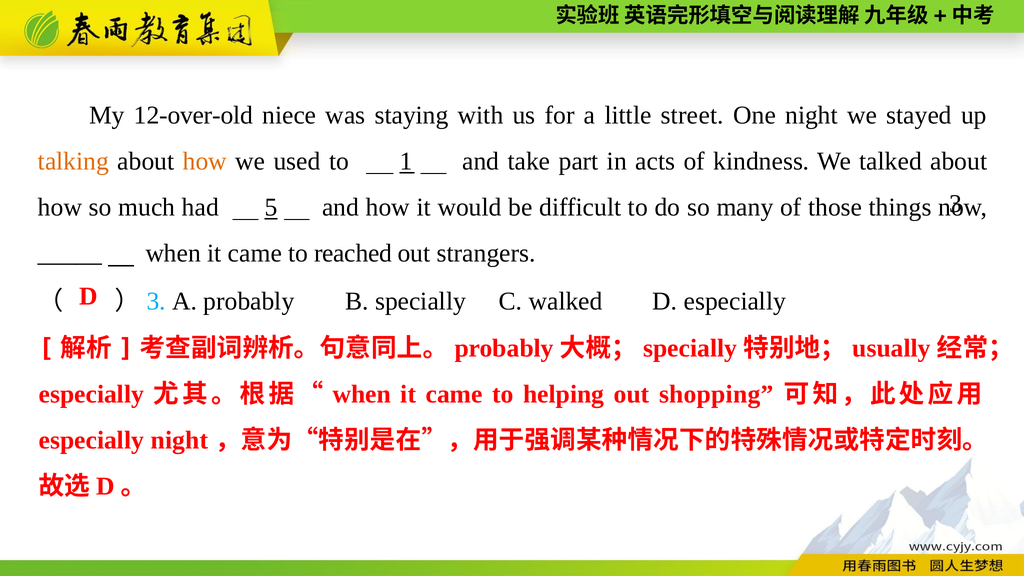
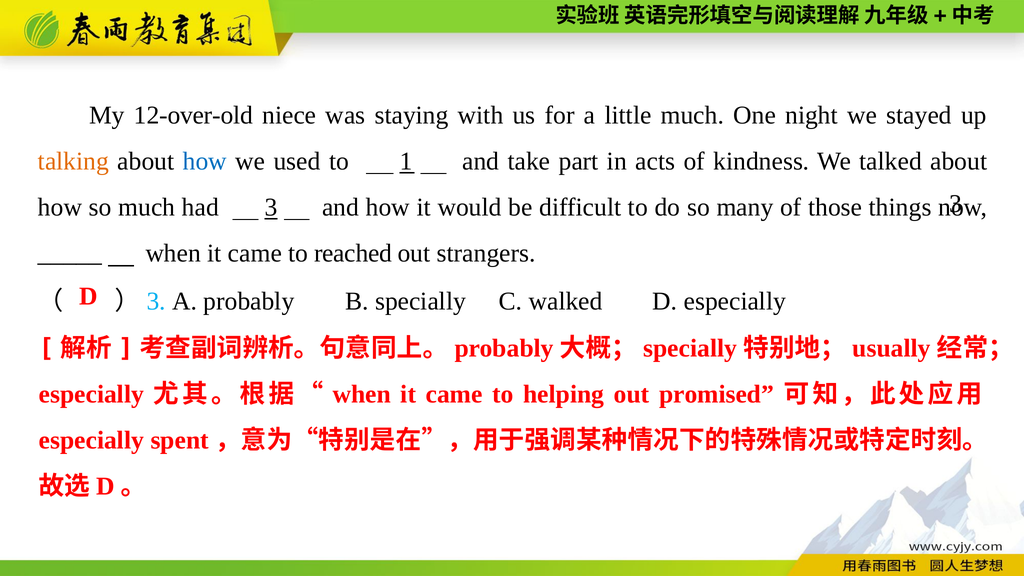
little street: street -> much (692, 115)
how colour: orange -> blue (205, 161)
had 5: 5 -> 3 (271, 207)
shopping: shopping -> promised (717, 394)
especially night: night -> spent (180, 440)
